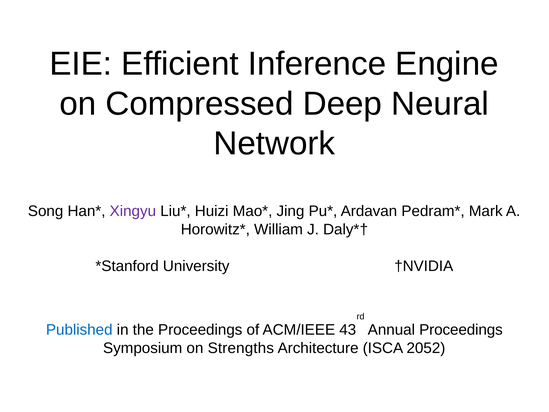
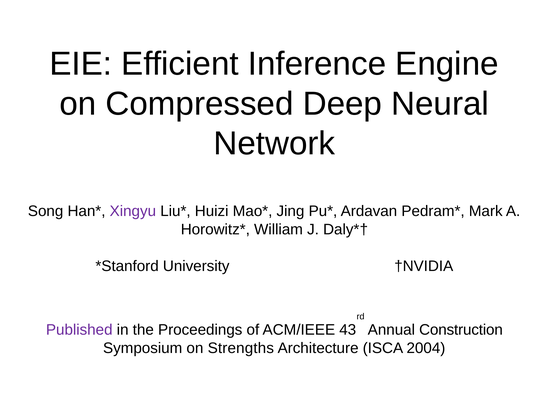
Published colour: blue -> purple (79, 330)
Annual Proceedings: Proceedings -> Construction (461, 330)
2052: 2052 -> 2004 (426, 348)
